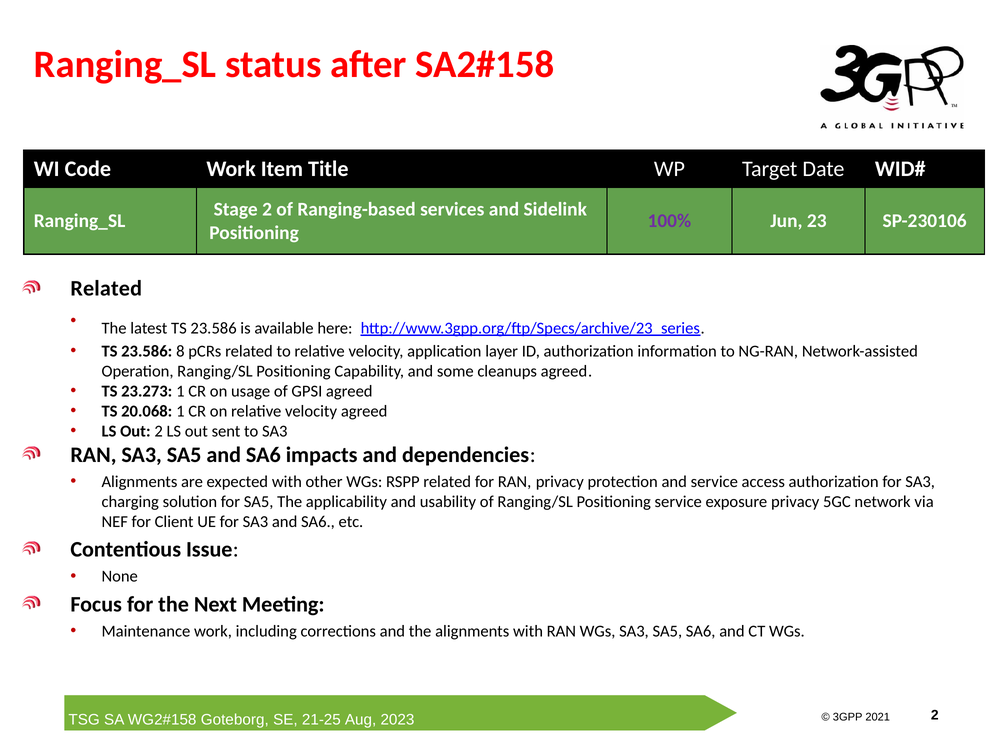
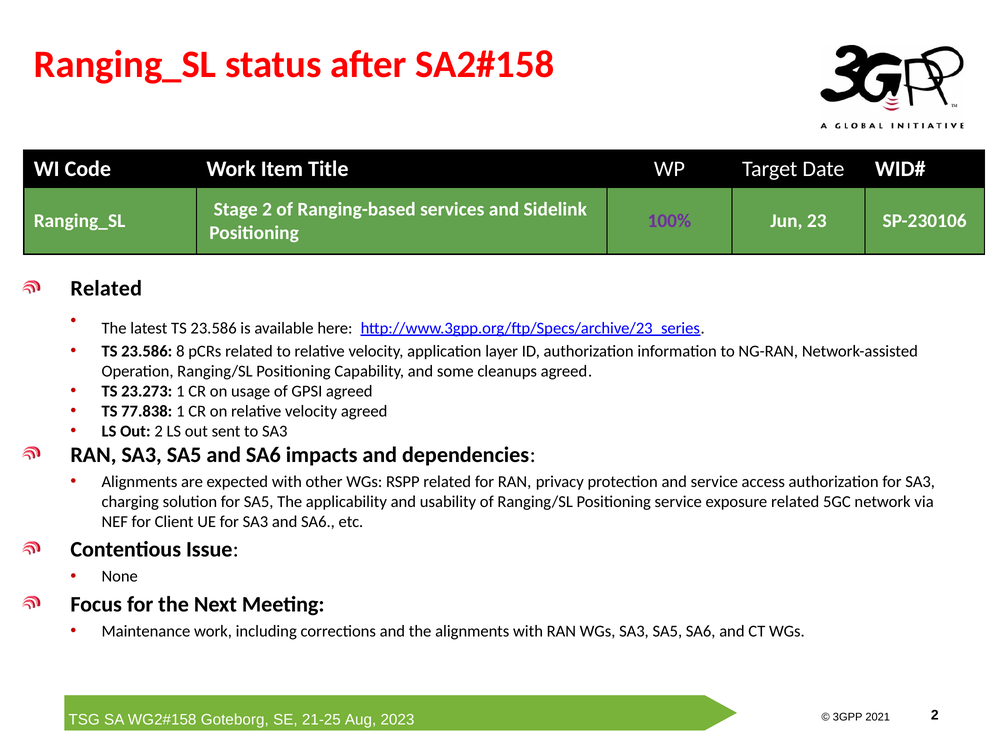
20.068: 20.068 -> 77.838 (147, 411)
exposure privacy: privacy -> related (795, 502)
